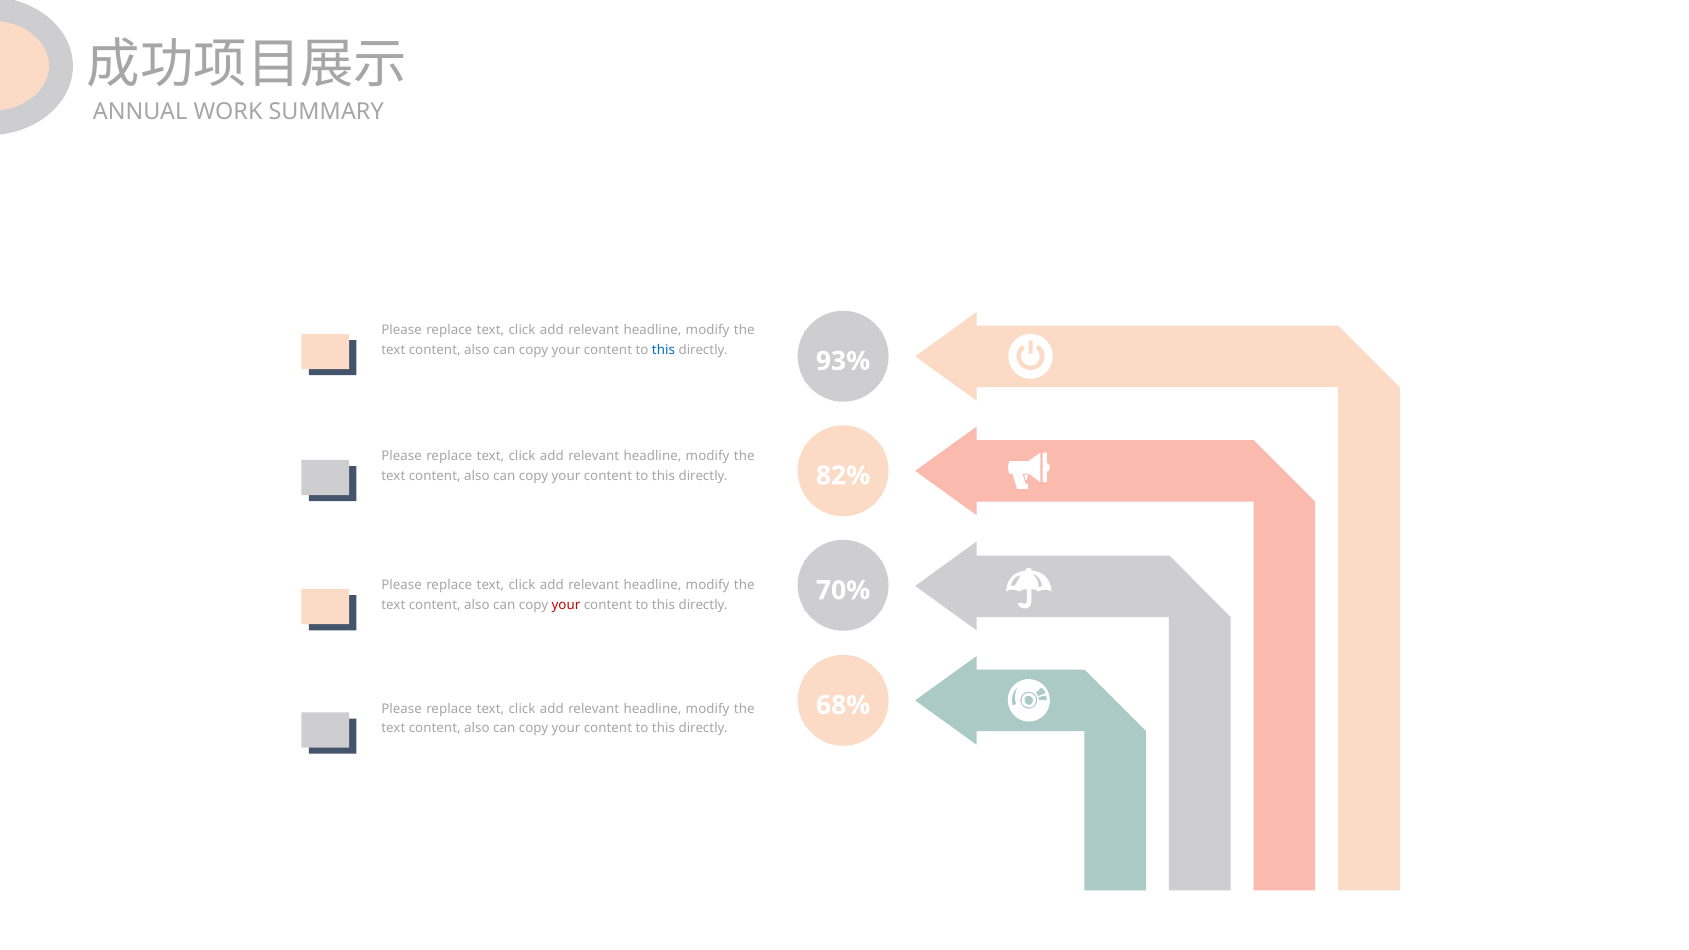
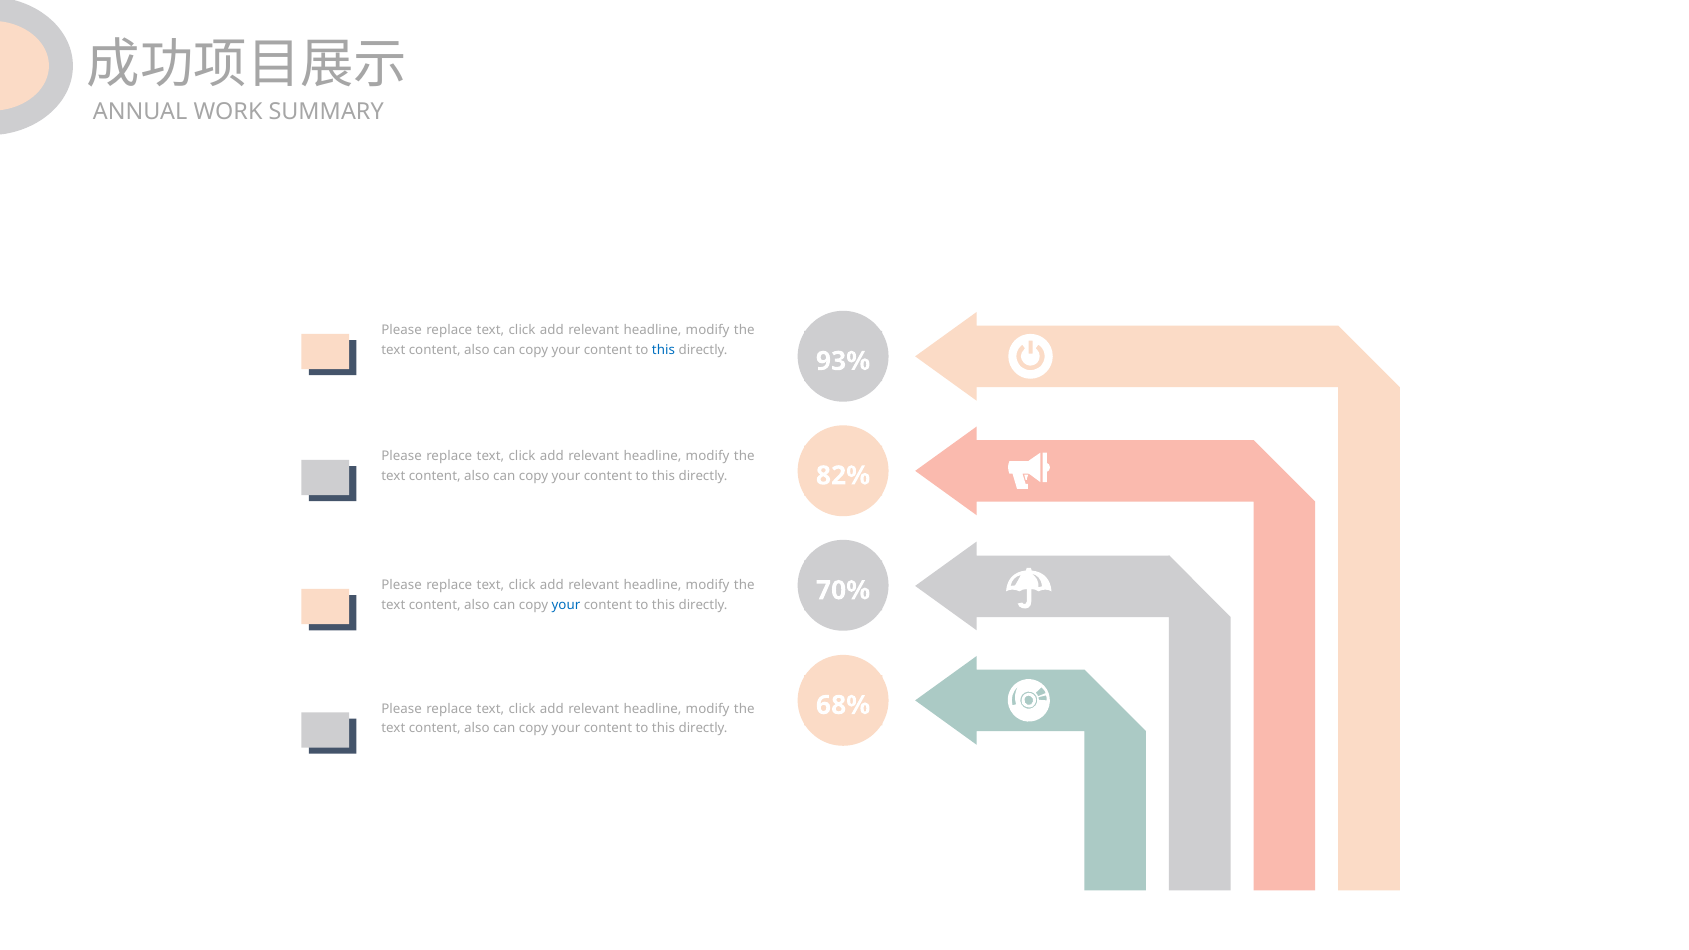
your colour: red -> blue (566, 605)
